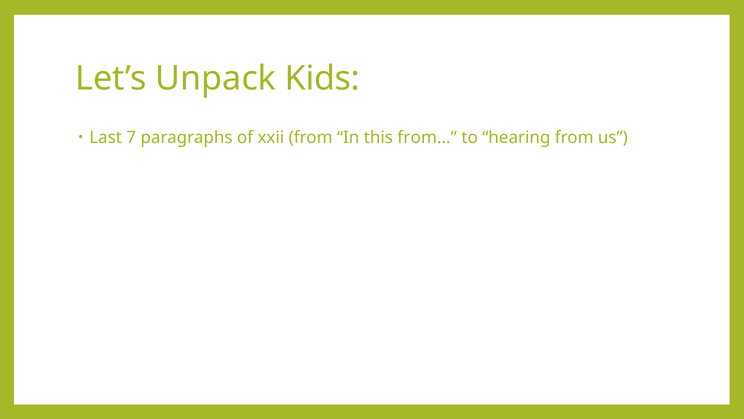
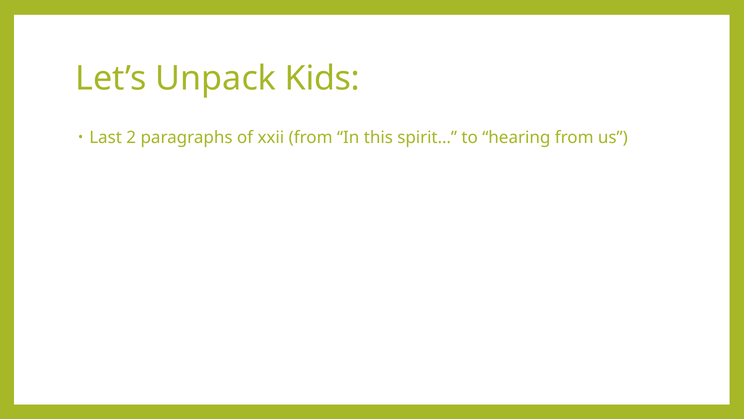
7: 7 -> 2 (131, 137)
from…: from… -> spirit… (427, 137)
